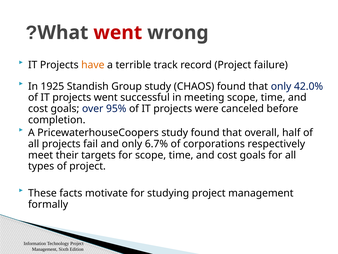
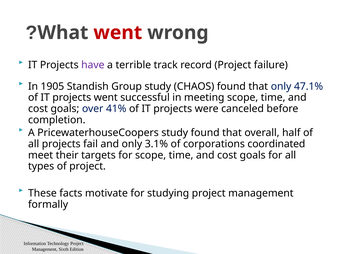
have colour: orange -> purple (93, 65)
1925: 1925 -> 1905 (52, 86)
42.0%: 42.0% -> 47.1% (309, 86)
95%: 95% -> 41% (116, 109)
6.7%: 6.7% -> 3.1% (156, 144)
respectively: respectively -> coordinated (276, 144)
